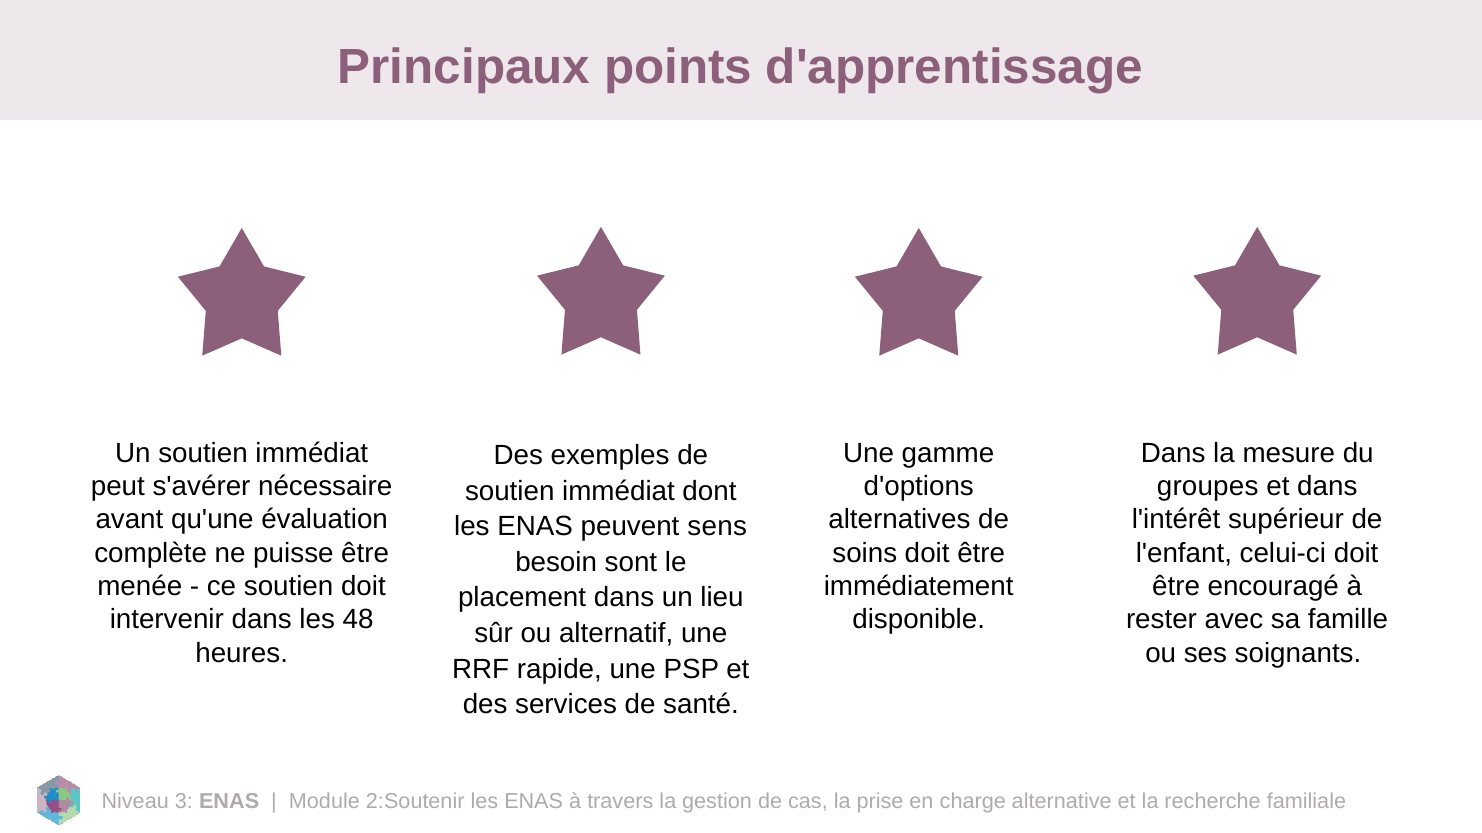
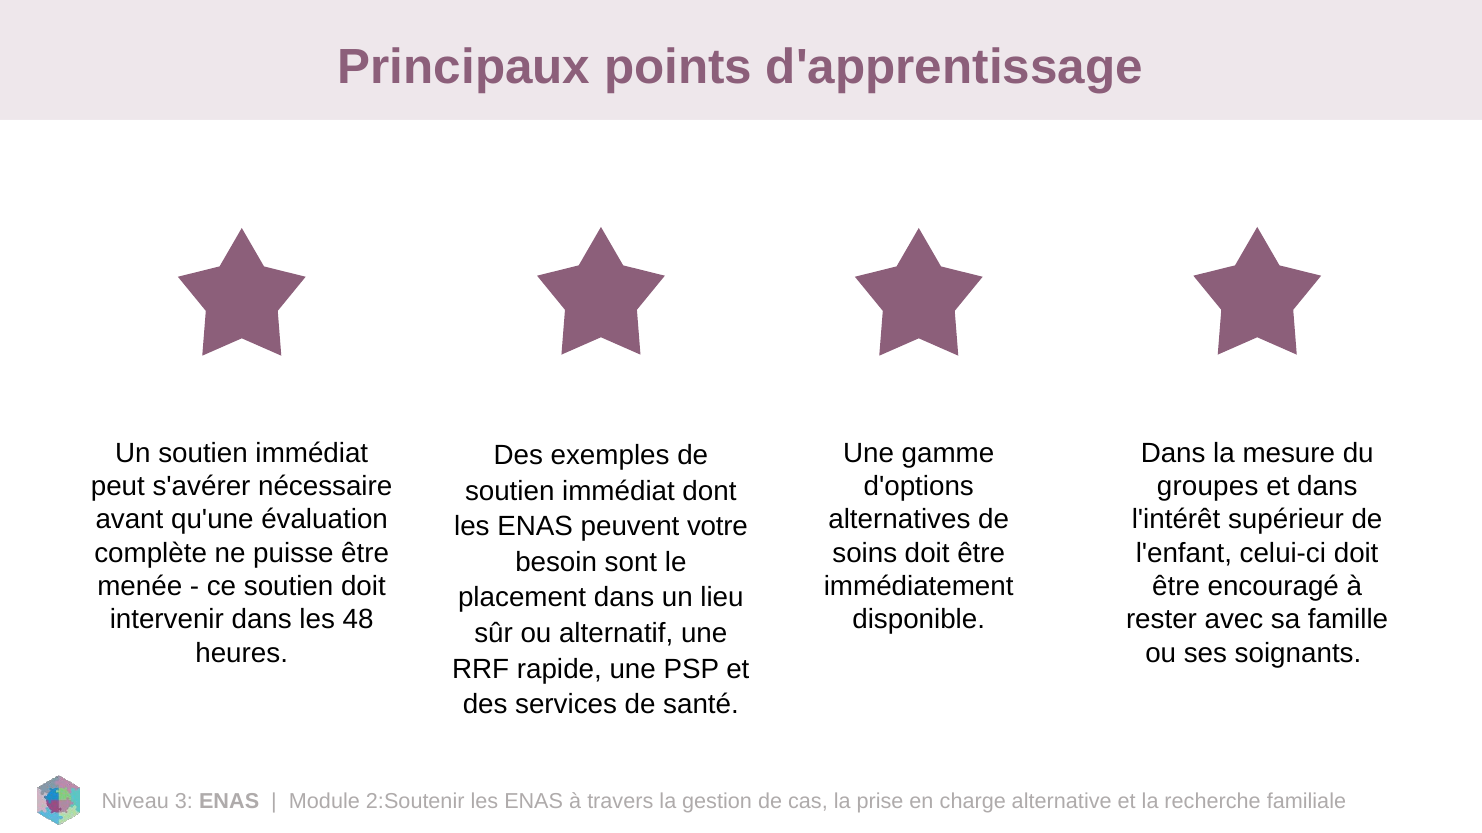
sens: sens -> votre (717, 527)
